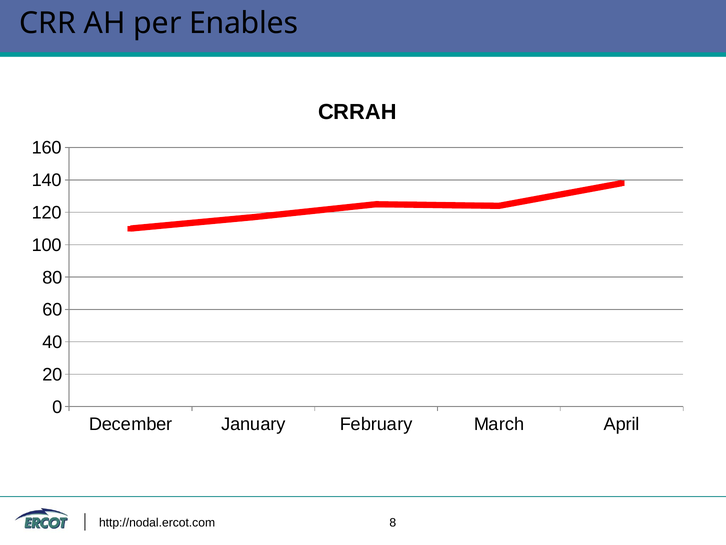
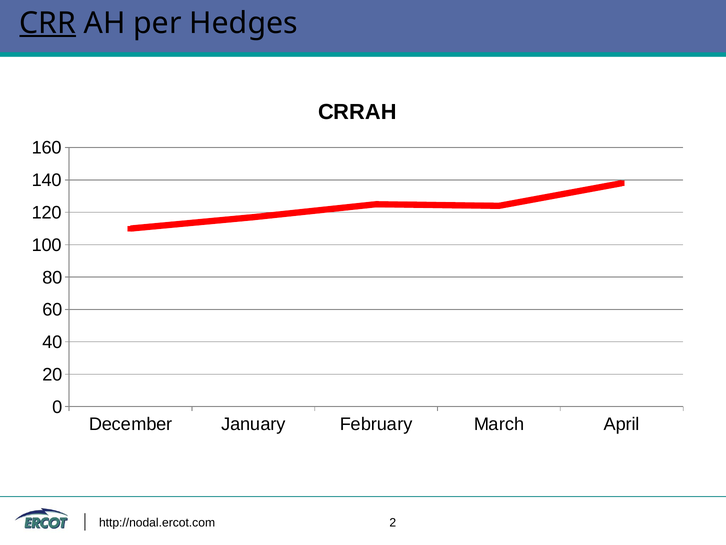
CRR underline: none -> present (48, 23)
Enables: Enables -> Hedges (244, 23)
8: 8 -> 2 (393, 522)
